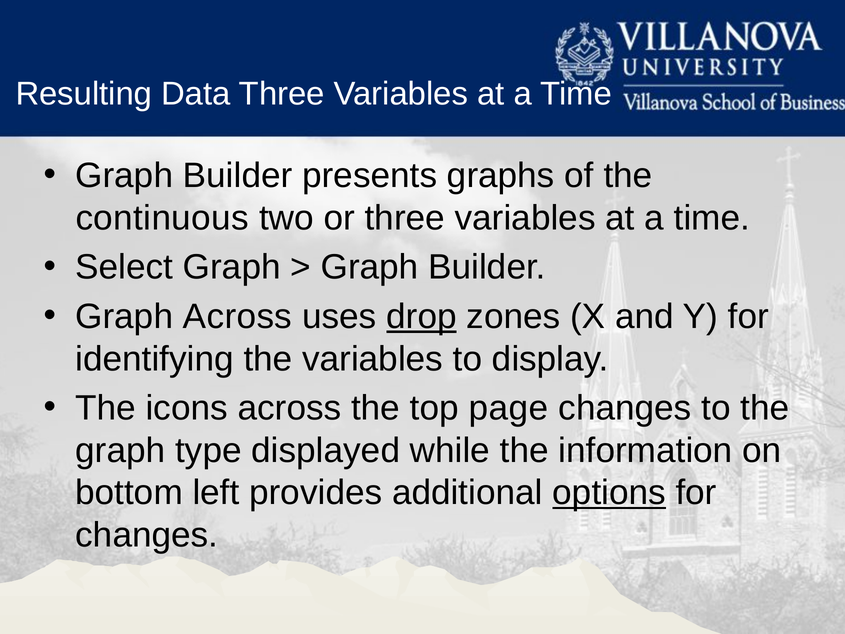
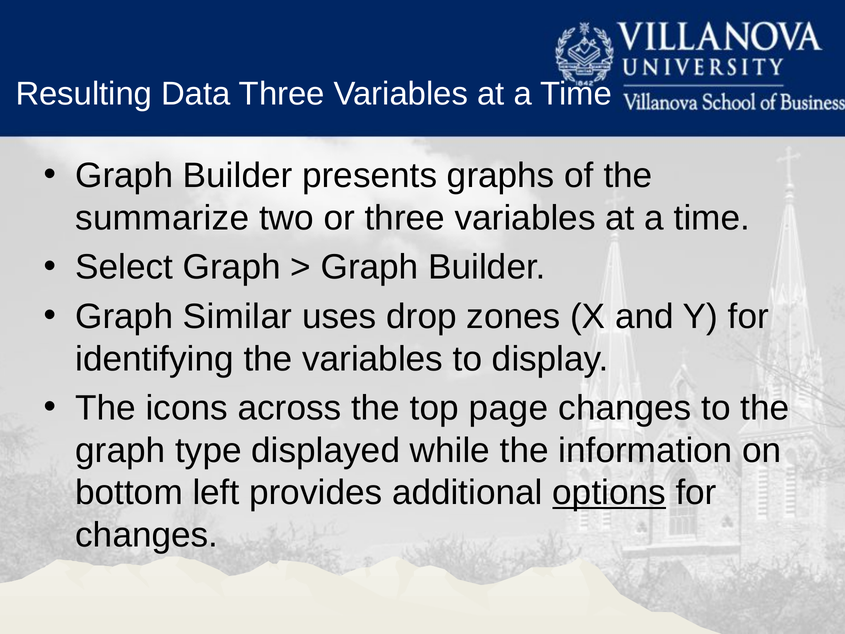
continuous: continuous -> summarize (162, 218)
Graph Across: Across -> Similar (238, 317)
drop underline: present -> none (421, 317)
